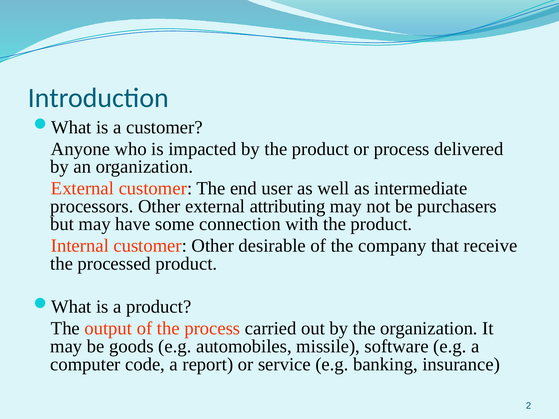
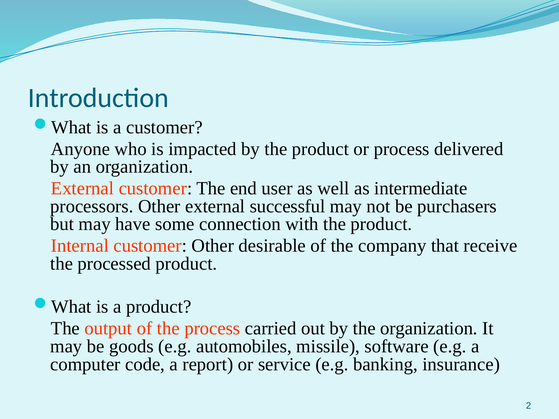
attributing: attributing -> successful (288, 206)
